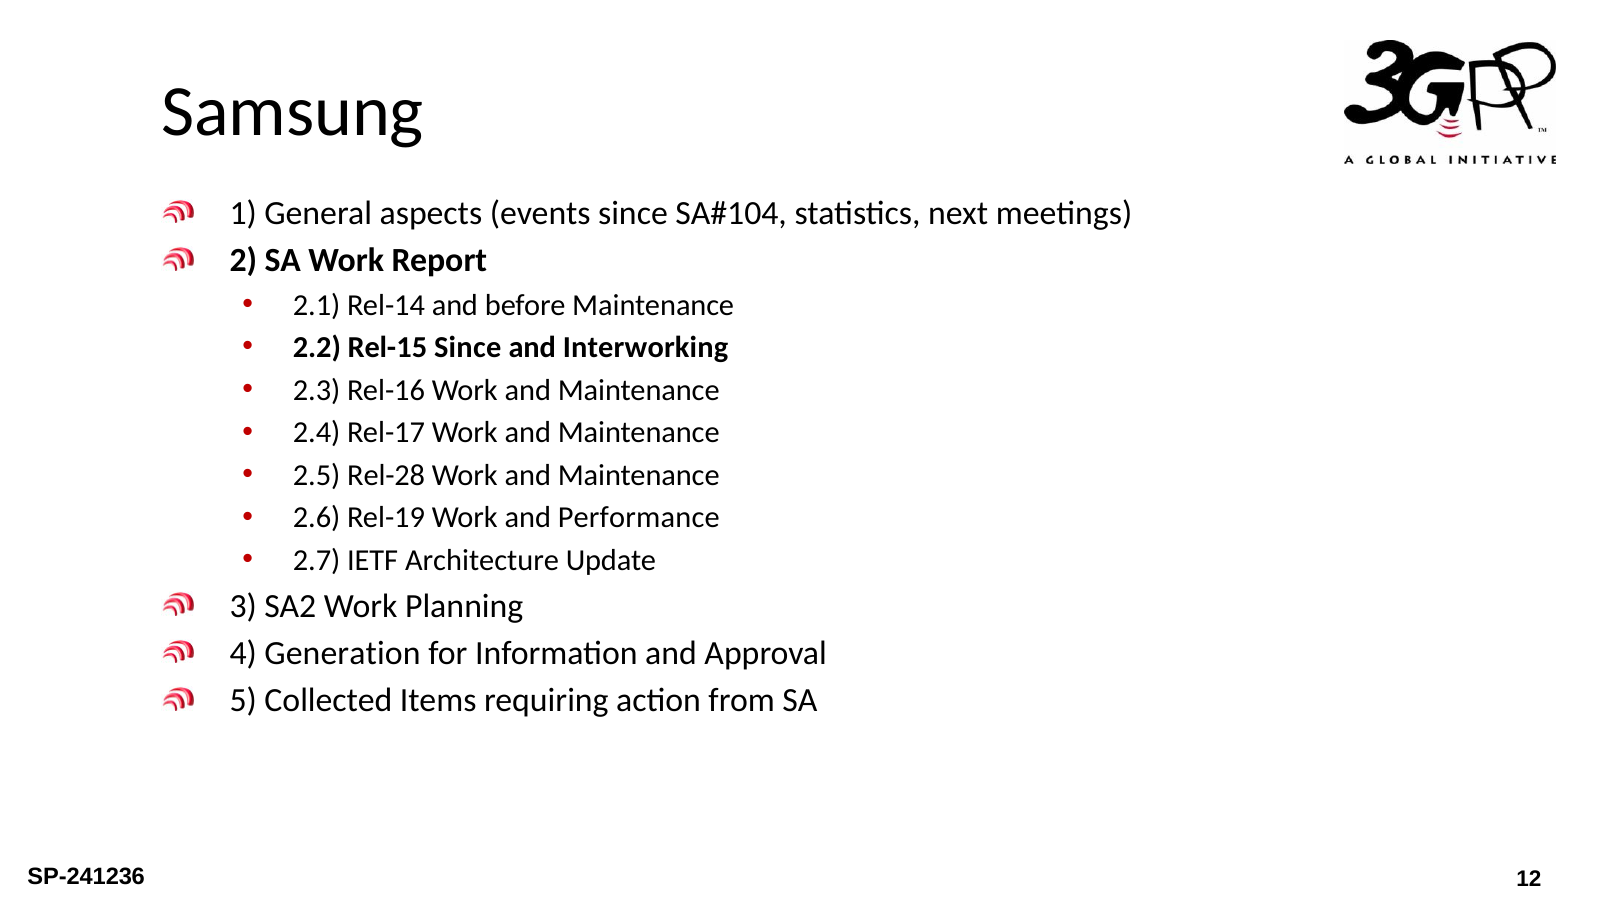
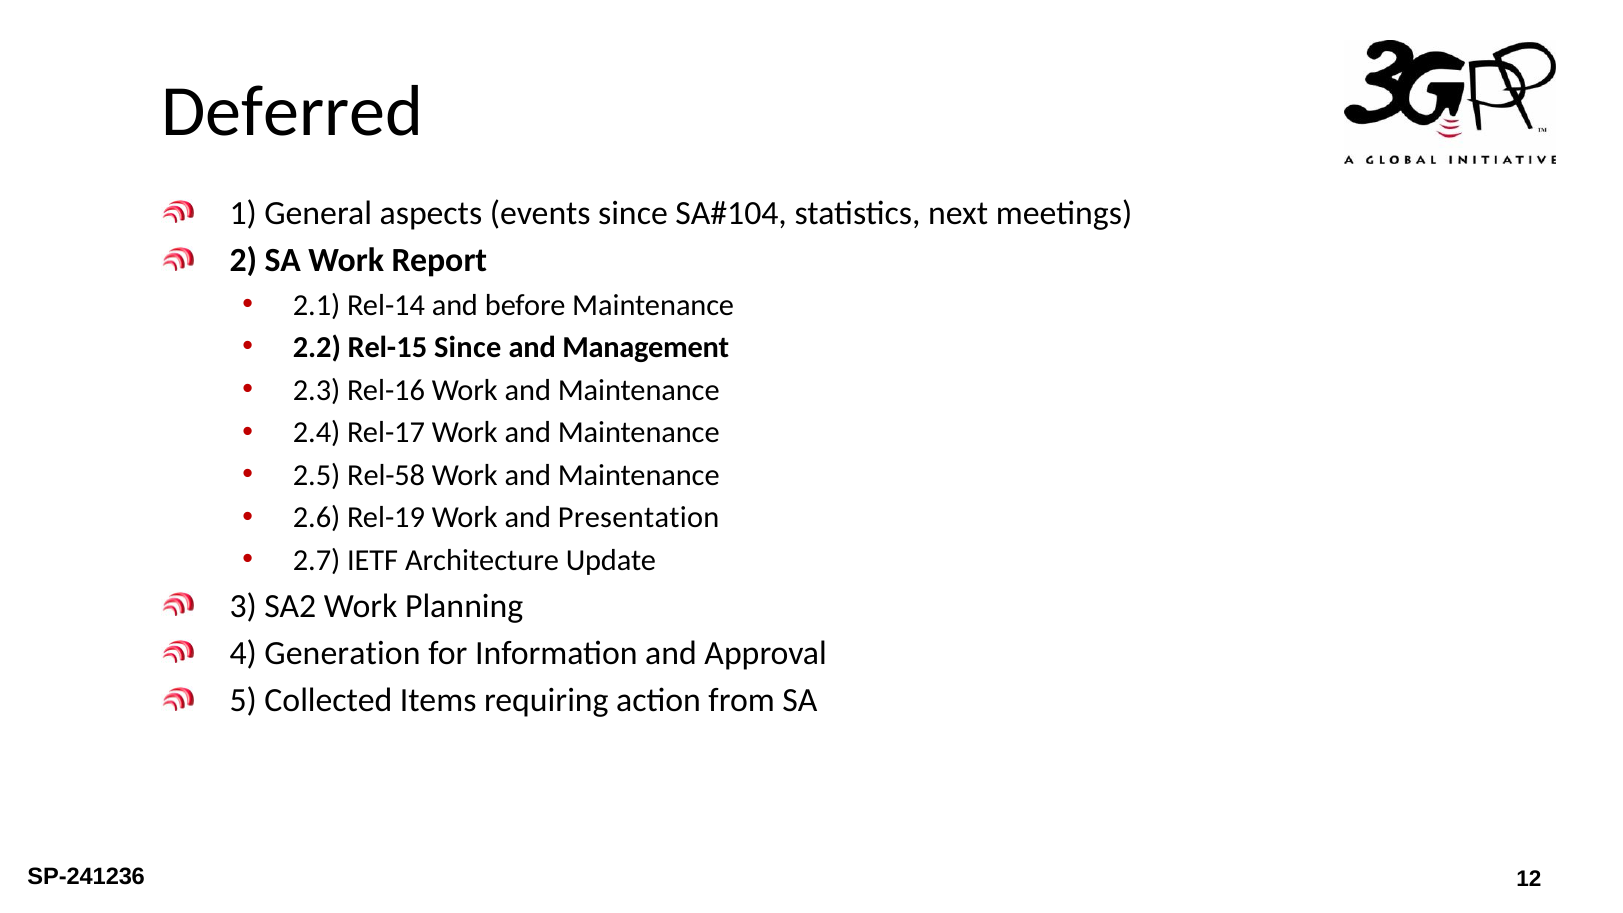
Samsung: Samsung -> Deferred (292, 112)
Interworking: Interworking -> Management (646, 348)
Rel-28: Rel-28 -> Rel-58 (386, 475)
Performance: Performance -> Presentation (639, 518)
